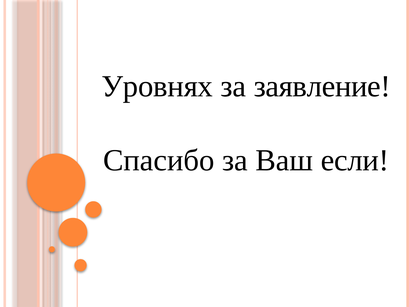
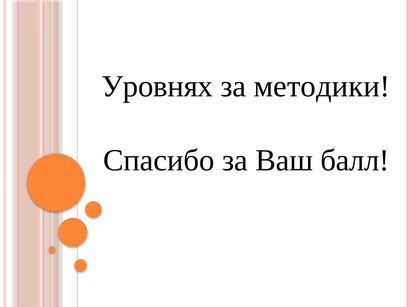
заявление: заявление -> методики (322, 86)
если: если -> балл (355, 160)
